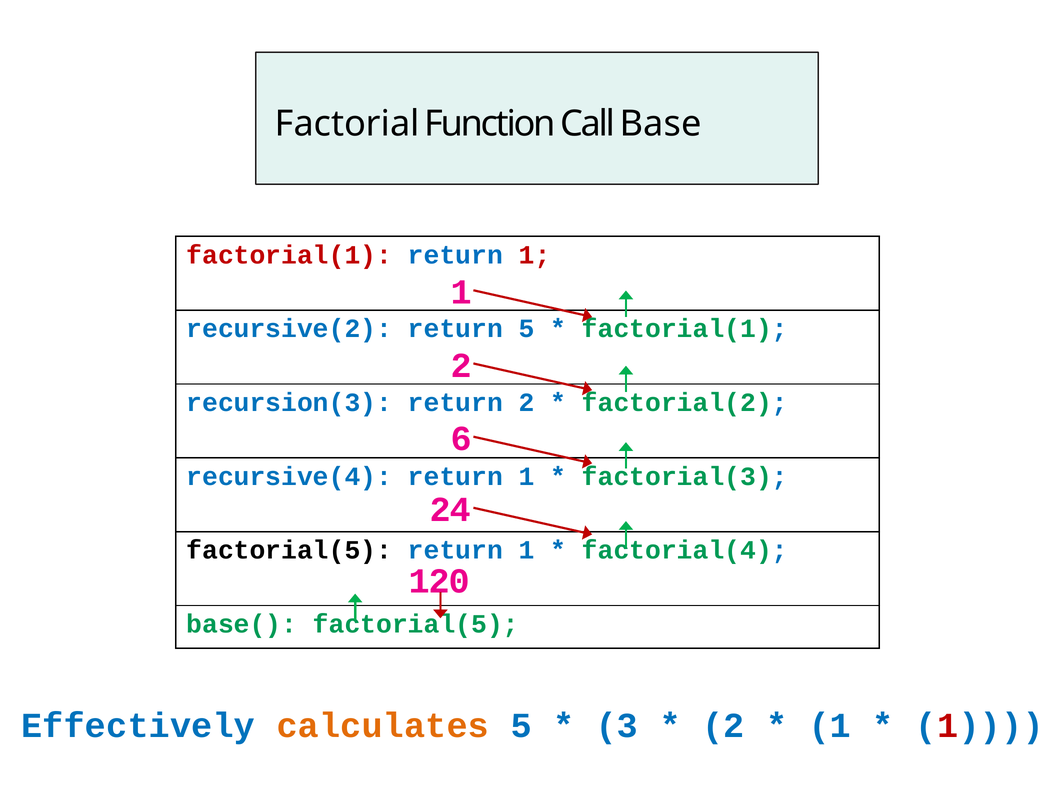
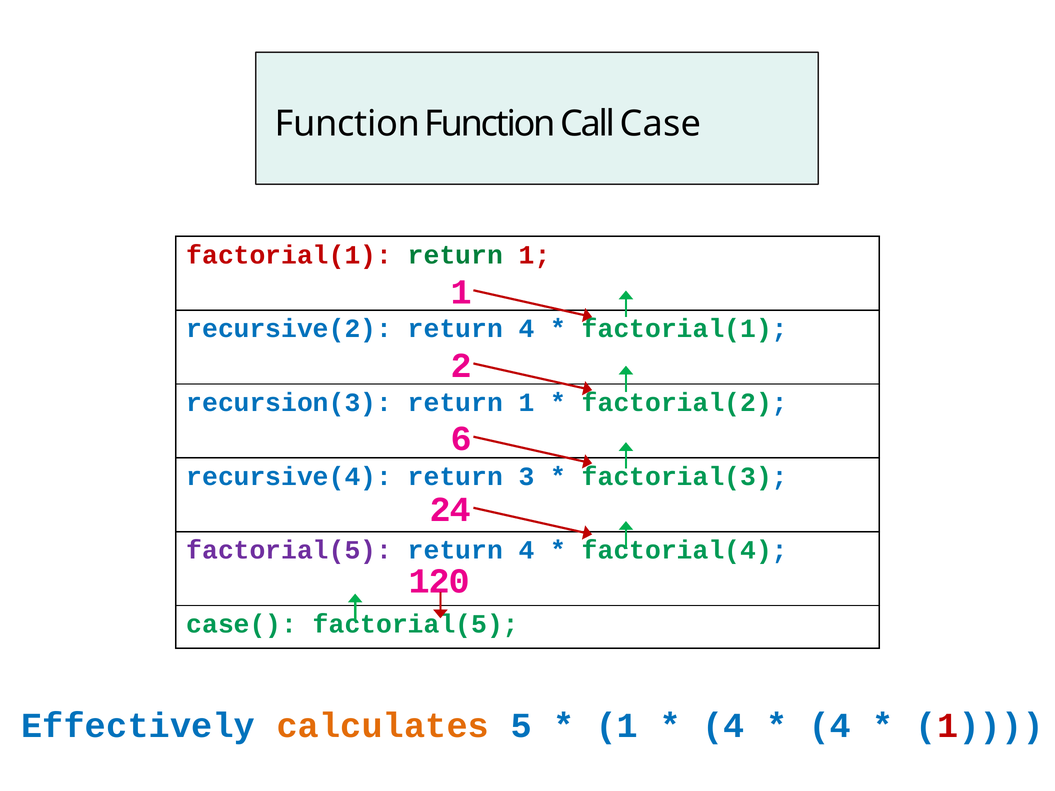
Factorial: Factorial -> Function (347, 124)
Base: Base -> Case (661, 124)
return colour: blue -> green (455, 255)
5: 5 -> 4 (527, 329)
2: 2 -> 1 (527, 403)
1: 1 -> 3 (527, 477)
factorial(5 colour: black -> purple (289, 550)
1: 1 -> 4 (527, 550)
base(: base( -> case( (242, 624)
3: 3 -> 1 (617, 726)
2: 2 -> 4 (723, 726)
1: 1 -> 4 (830, 726)
